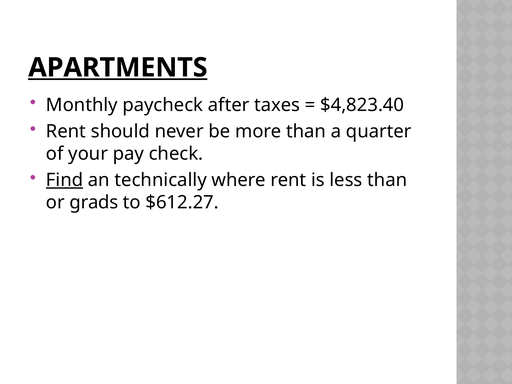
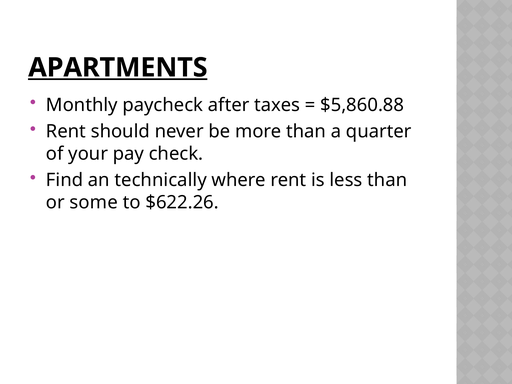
$4,823.40: $4,823.40 -> $5,860.88 (362, 105)
Find underline: present -> none (65, 180)
grads: grads -> some (94, 202)
$612.27: $612.27 -> $622.26 (182, 202)
